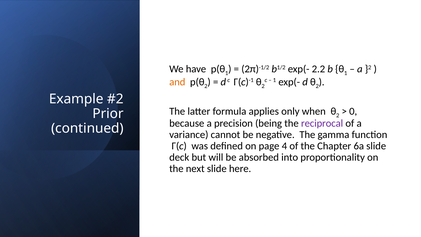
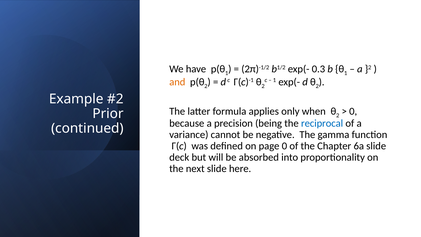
2.2: 2.2 -> 0.3 (318, 69)
reciprocal colour: purple -> blue (322, 123)
page 4: 4 -> 0 (284, 146)
